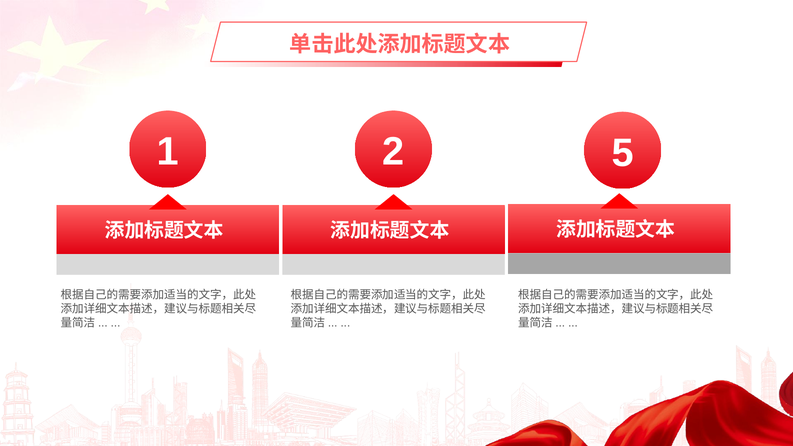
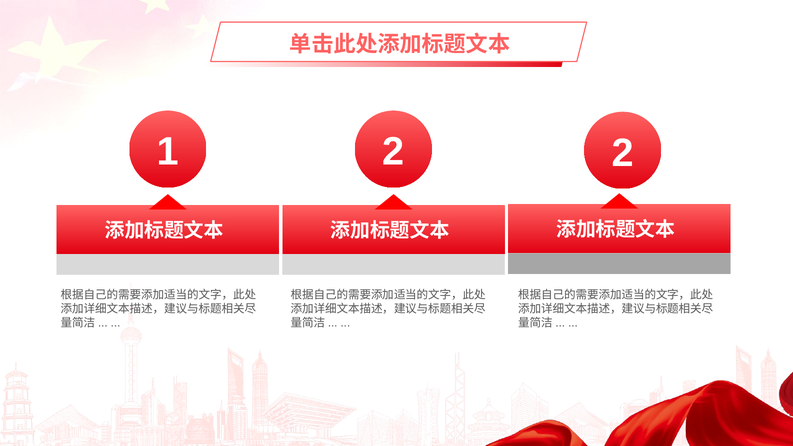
2 5: 5 -> 2 (623, 153)
